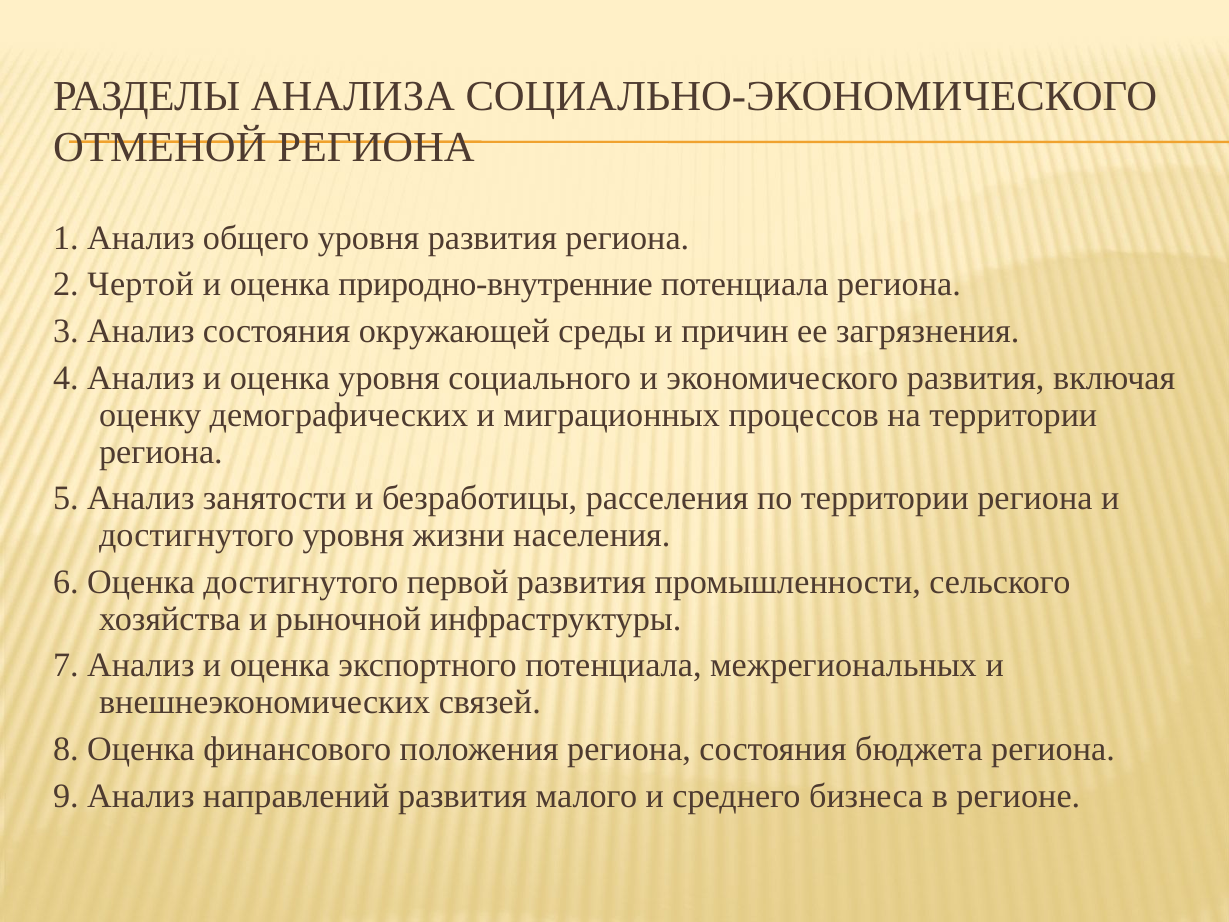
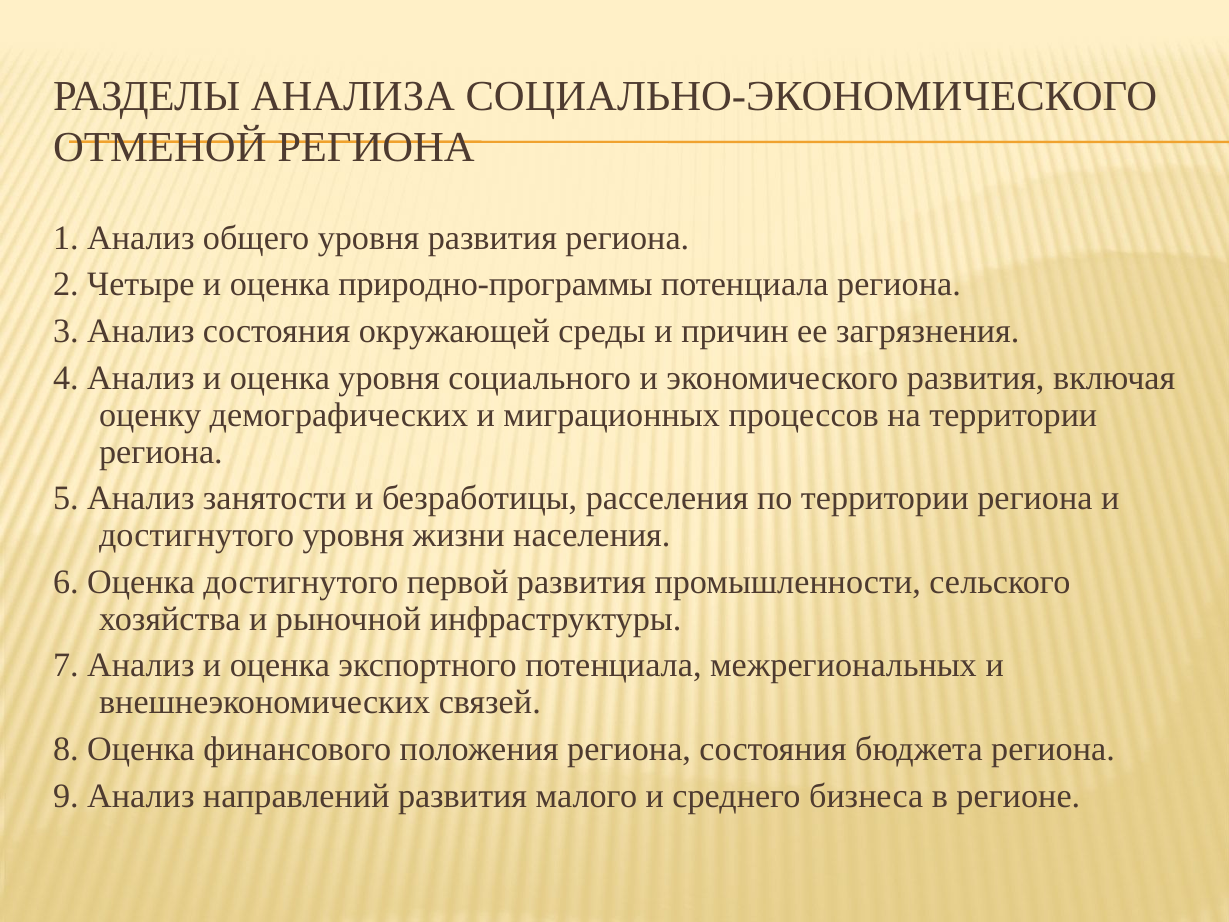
Чертой: Чертой -> Четыре (141, 285)
природно-внутренние: природно-внутренние -> природно-программы (495, 285)
